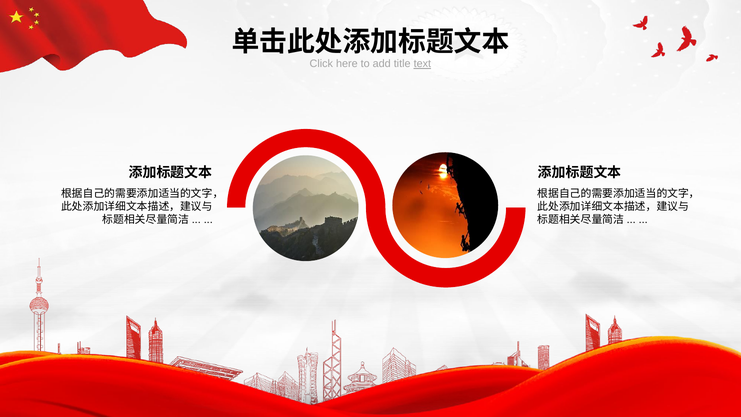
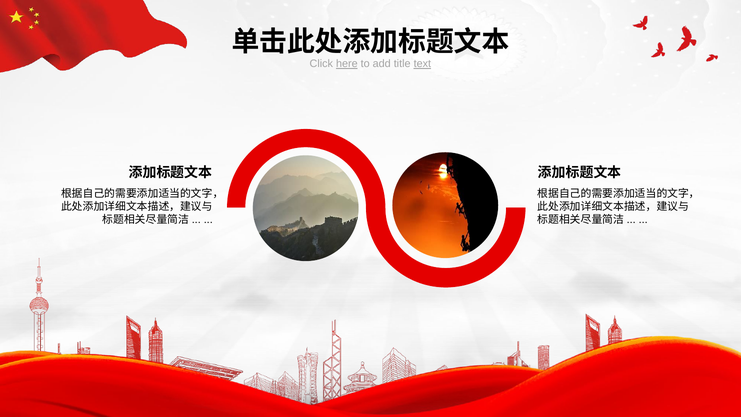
here underline: none -> present (347, 64)
